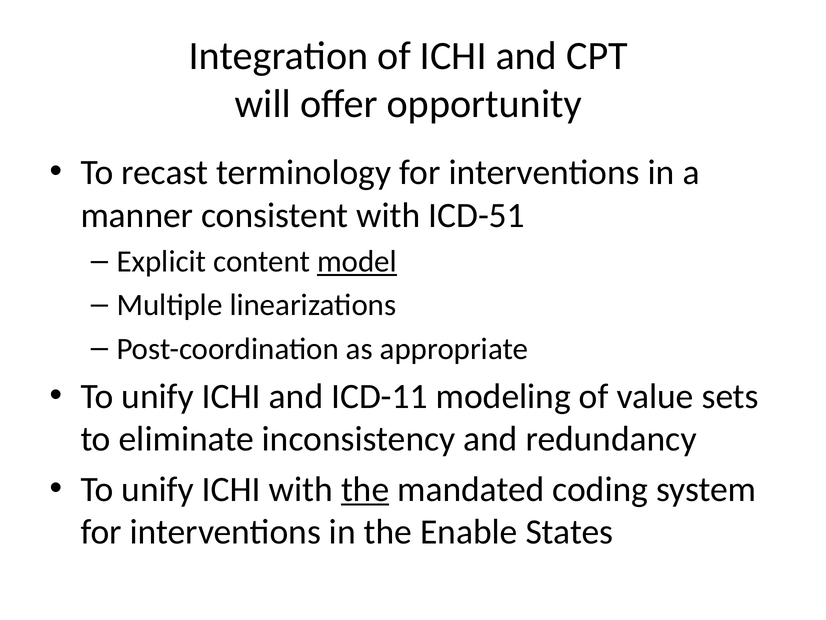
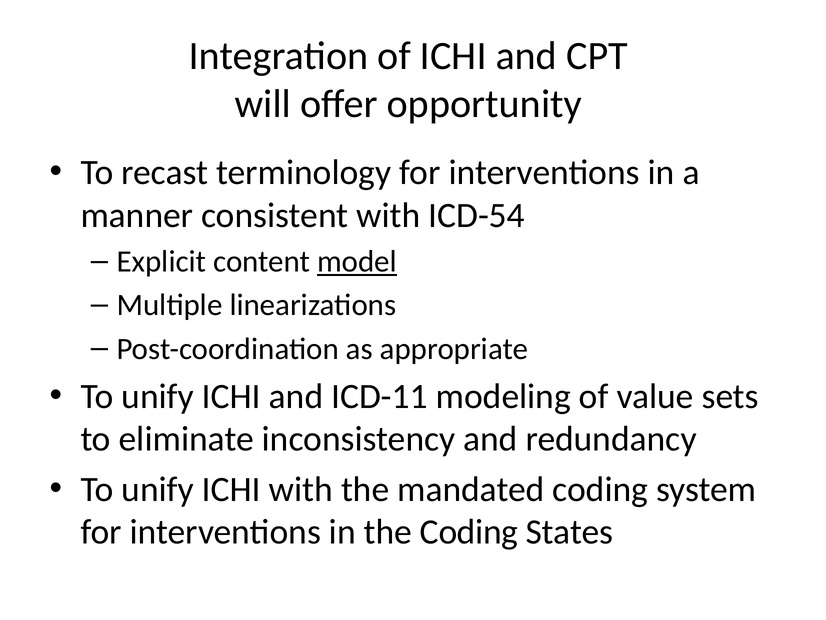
ICD-51: ICD-51 -> ICD-54 (477, 215)
the underline: present -> none (365, 489)
the Enable: Enable -> Coding (469, 532)
